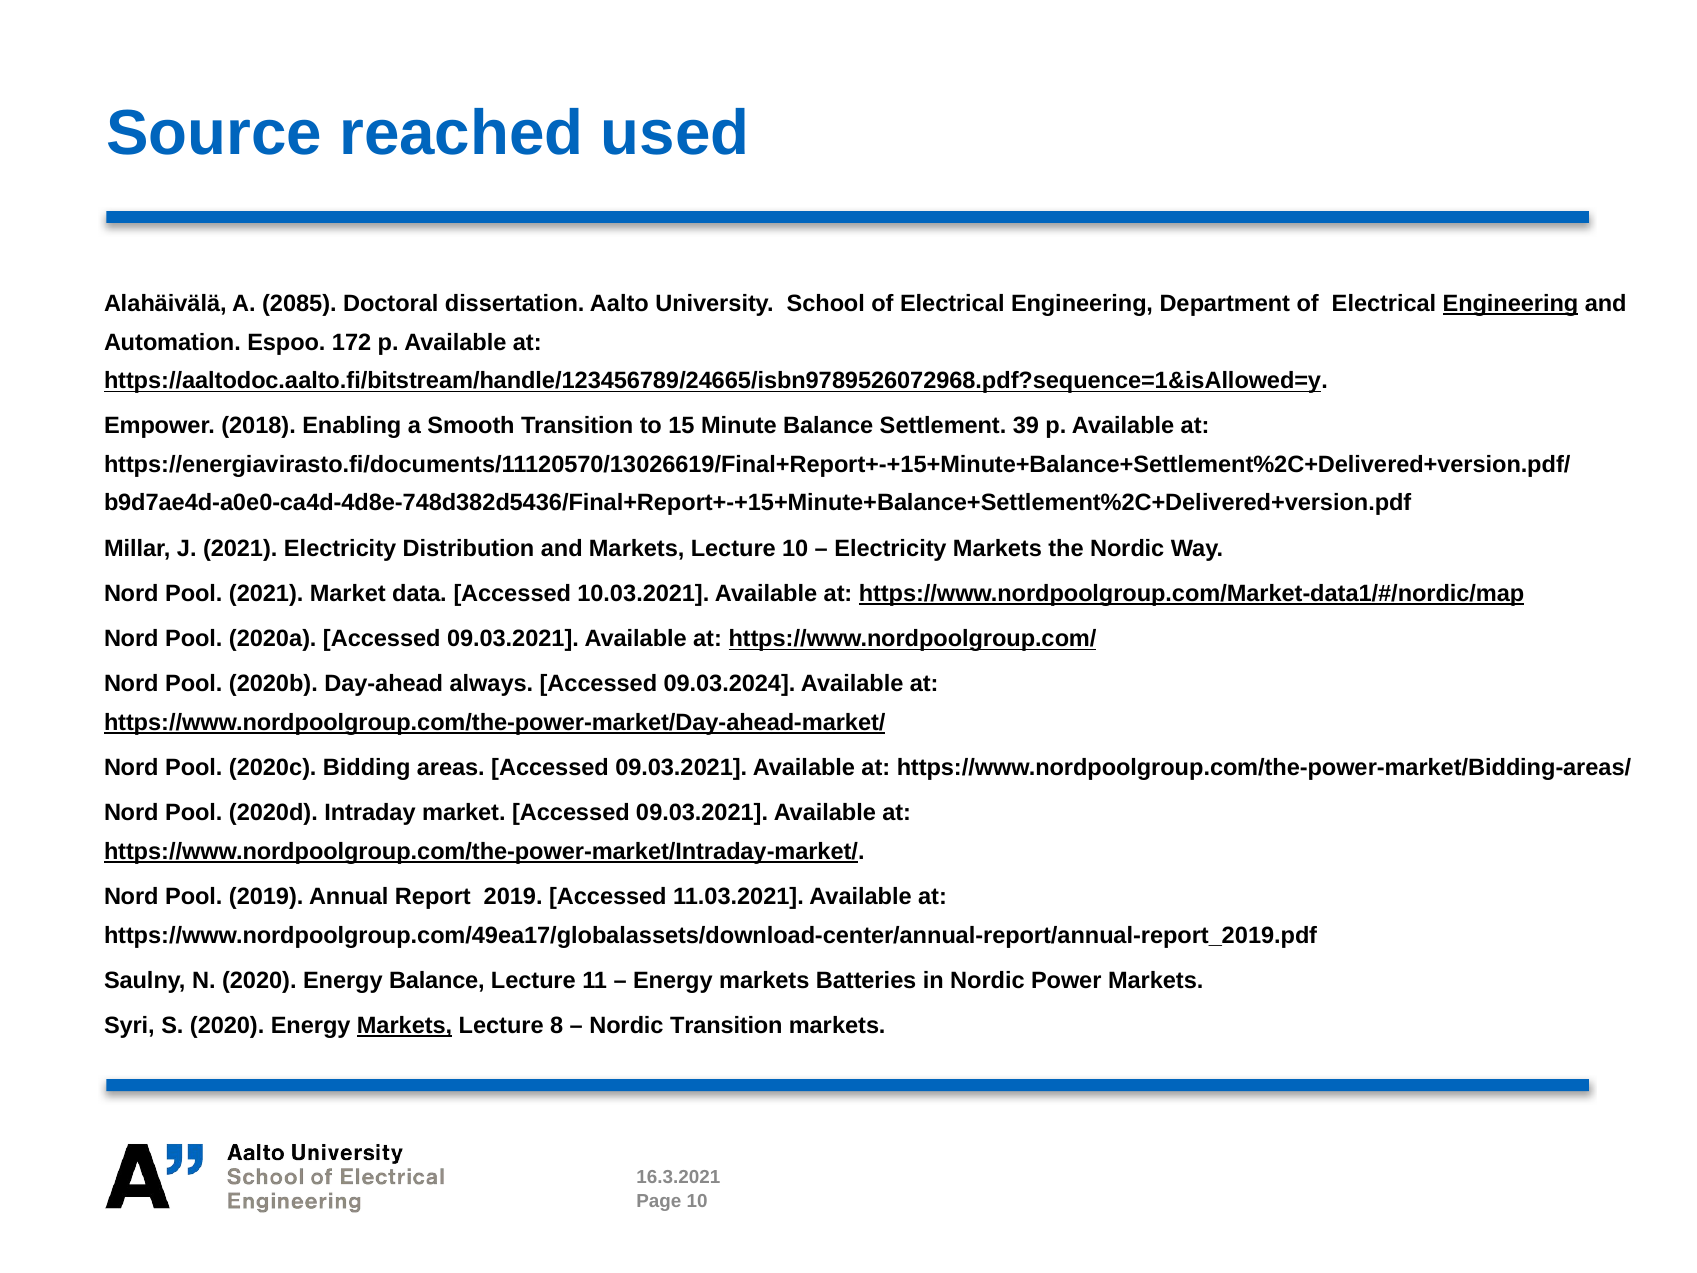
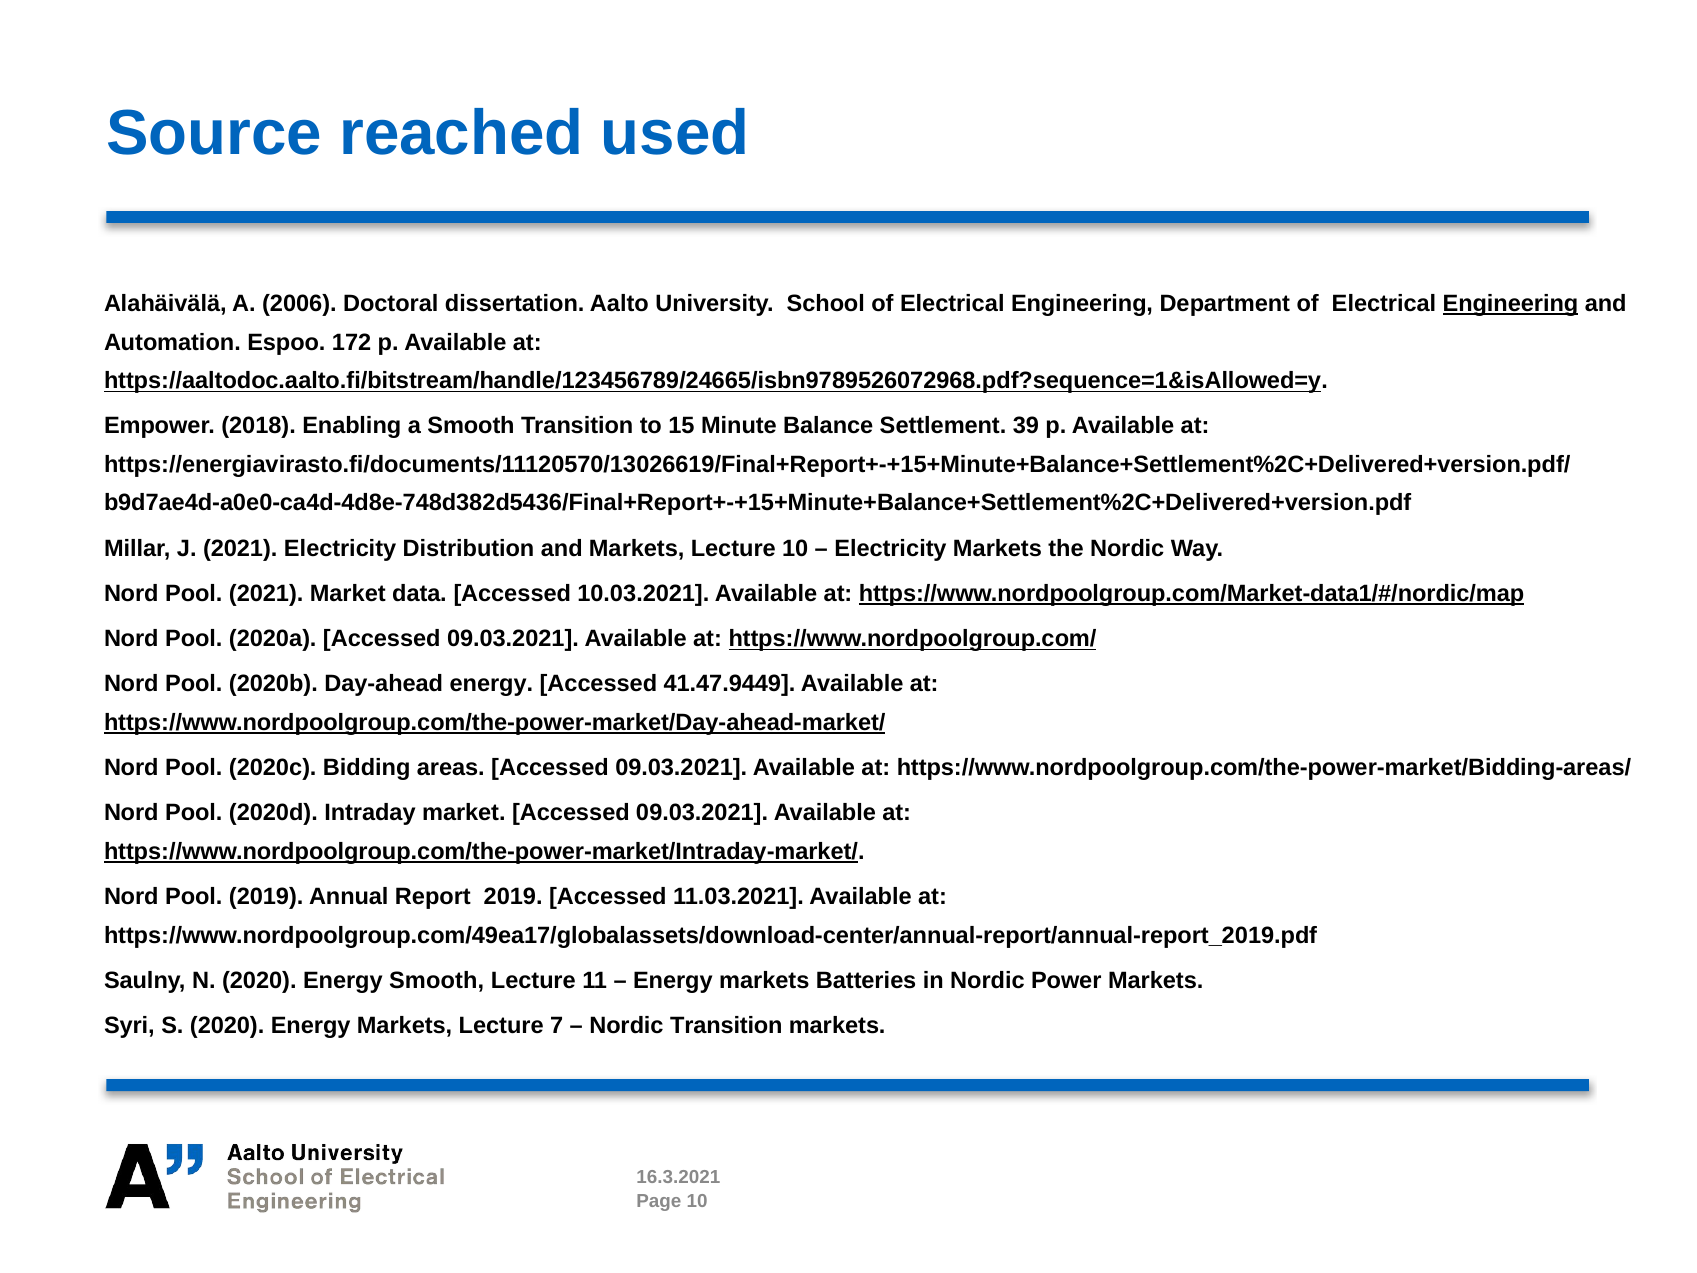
2085: 2085 -> 2006 (299, 304)
Day-ahead always: always -> energy (491, 684)
09.03.2024: 09.03.2024 -> 41.47.9449 (729, 684)
Energy Balance: Balance -> Smooth (437, 980)
Markets underline: present -> none (405, 1026)
8: 8 -> 7 (557, 1026)
